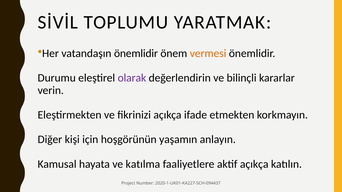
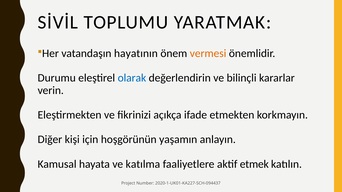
vatandaşın önemlidir: önemlidir -> hayatının (136, 54)
olarak colour: purple -> blue (132, 78)
aktif açıkça: açıkça -> etmek (254, 164)
